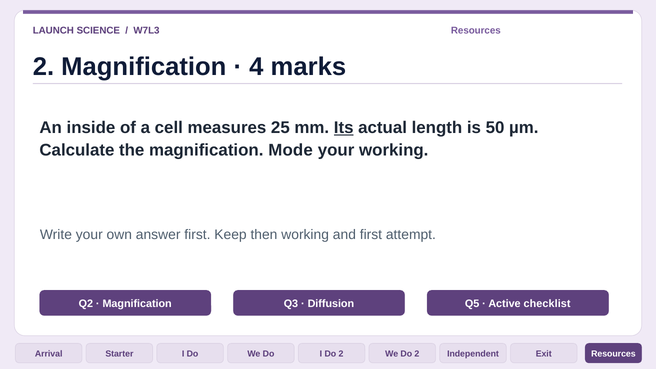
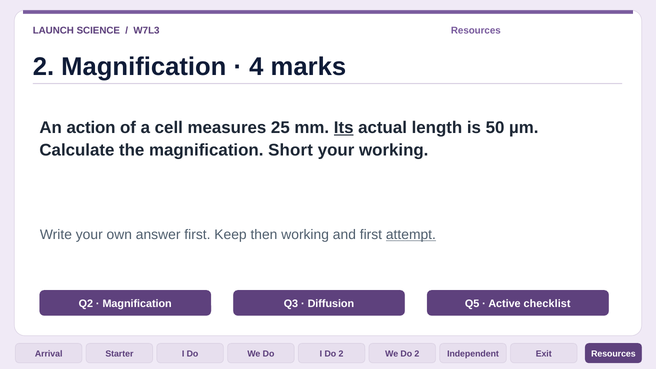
inside: inside -> action (91, 128)
Mode: Mode -> Short (291, 150)
attempt underline: none -> present (411, 235)
